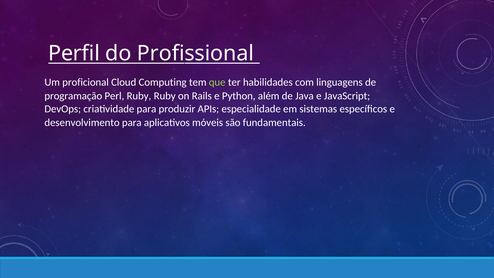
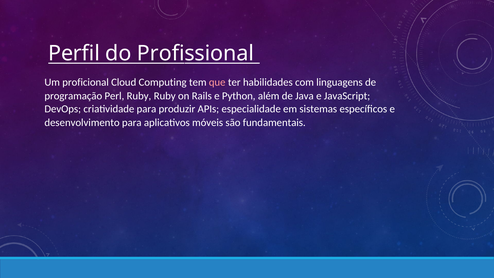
que colour: light green -> pink (217, 82)
